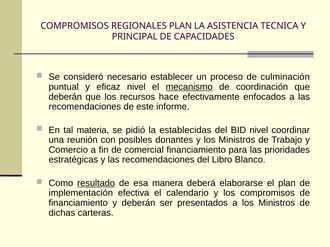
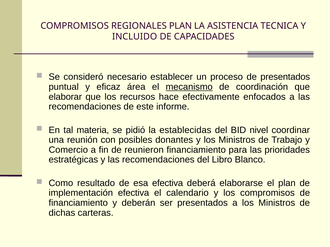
PRINCIPAL: PRINCIPAL -> INCLUIDO (135, 37)
de culminación: culminación -> presentados (285, 77)
eficaz nivel: nivel -> área (136, 87)
deberán: deberán -> elaborar (65, 97)
comercial: comercial -> reunieron (144, 150)
resultado underline: present -> none (96, 183)
esa manera: manera -> efectiva (168, 183)
